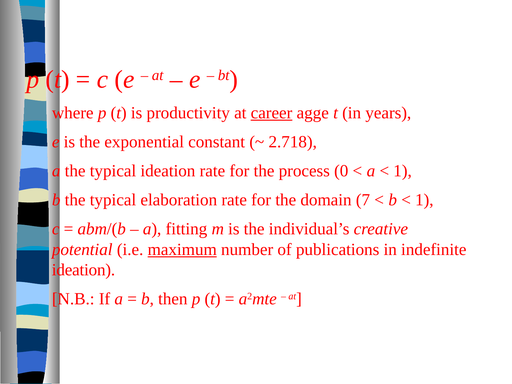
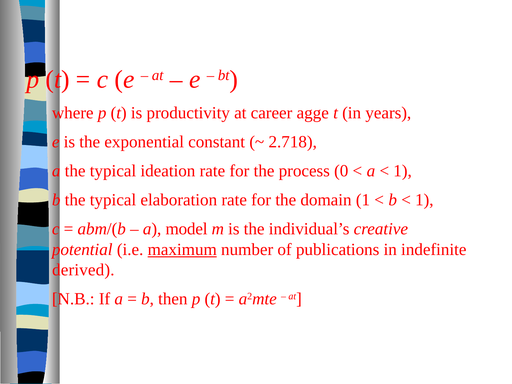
career underline: present -> none (272, 113)
domain 7: 7 -> 1 (363, 200)
fitting: fitting -> model (187, 229)
ideation: ideation -> derived (83, 270)
